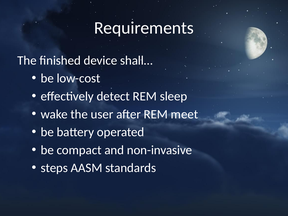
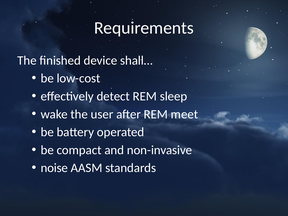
steps: steps -> noise (54, 168)
